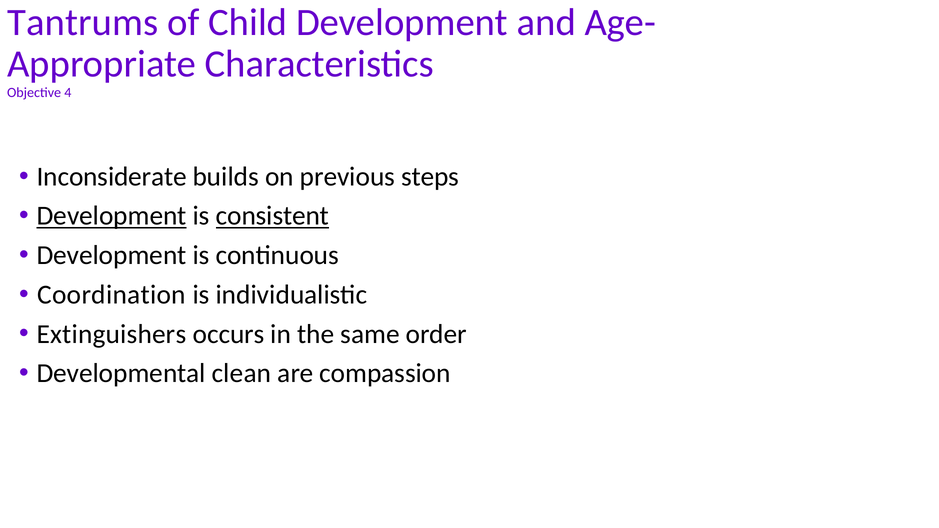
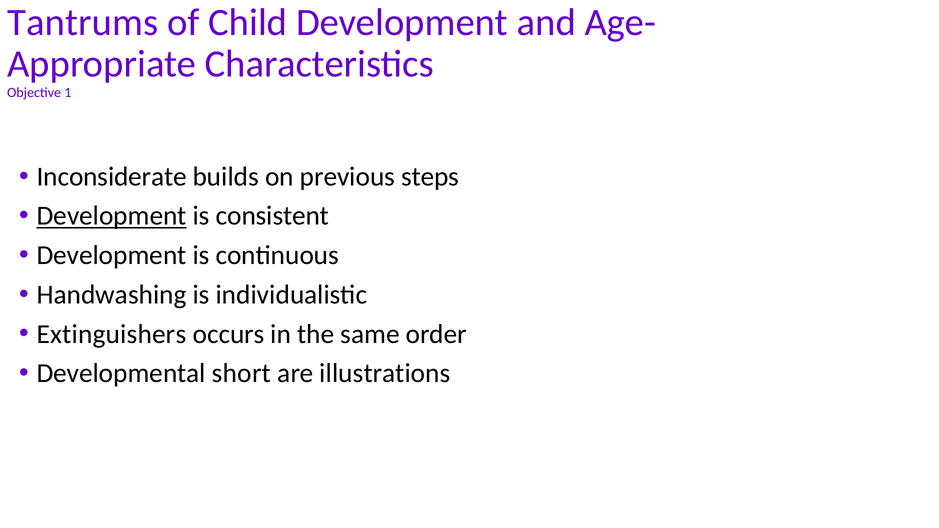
4: 4 -> 1 (68, 93)
consistent underline: present -> none (272, 216)
Coordination: Coordination -> Handwashing (112, 295)
clean: clean -> short (241, 373)
compassion: compassion -> illustrations (385, 373)
